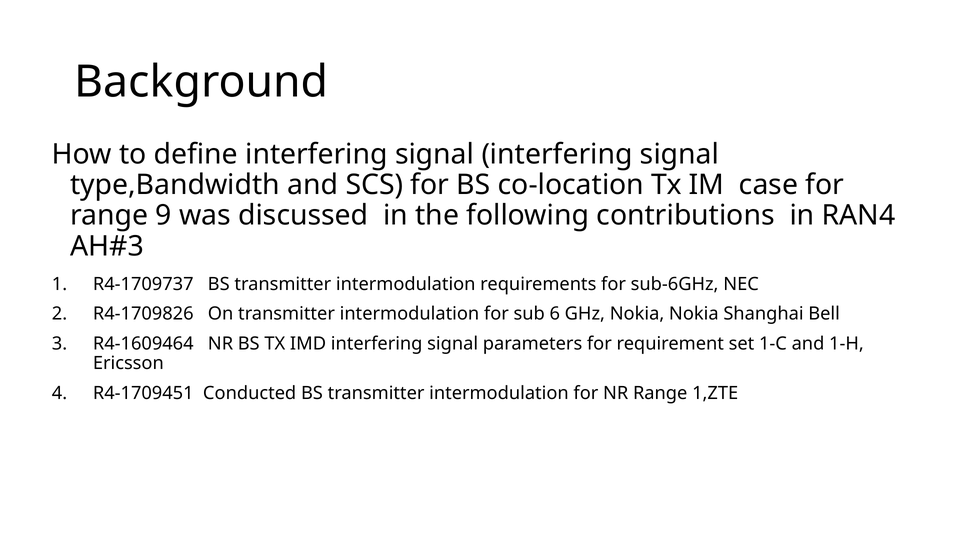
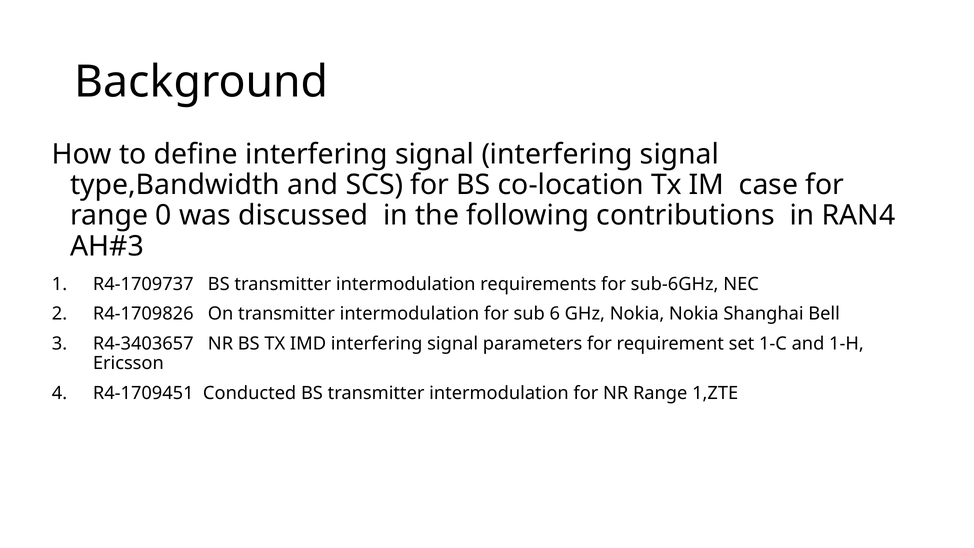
9: 9 -> 0 (164, 215)
R4-1609464: R4-1609464 -> R4-3403657 (143, 343)
